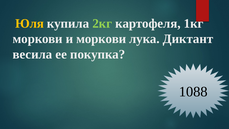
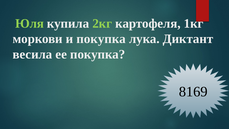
Юля colour: yellow -> light green (30, 23)
и моркови: моркови -> покупка (101, 39)
1088: 1088 -> 8169 (193, 92)
